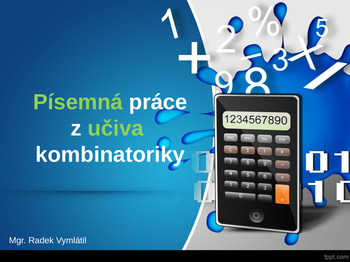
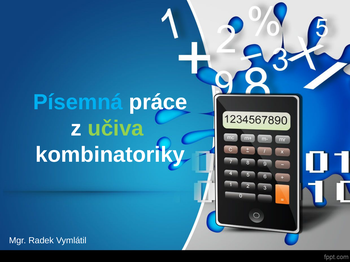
Písemná colour: light green -> light blue (78, 102)
